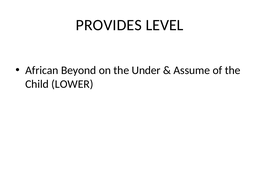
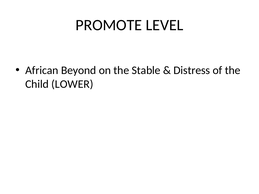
PROVIDES: PROVIDES -> PROMOTE (109, 25)
Under: Under -> Stable (146, 70)
Assume: Assume -> Distress (192, 70)
